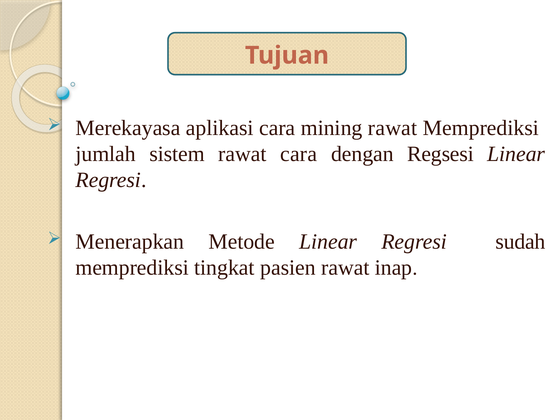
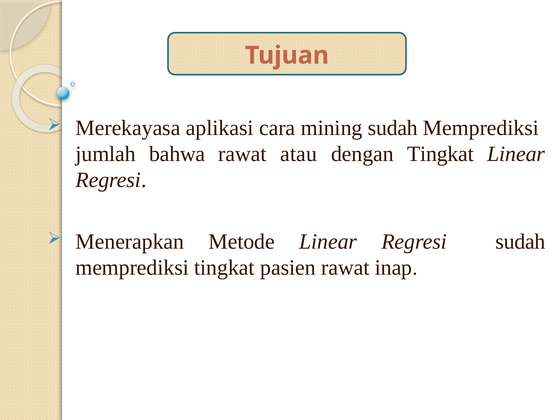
mining rawat: rawat -> sudah (393, 128)
sistem: sistem -> bahwa (177, 154)
rawat cara: cara -> atau (299, 154)
dengan Regsesi: Regsesi -> Tingkat (440, 154)
